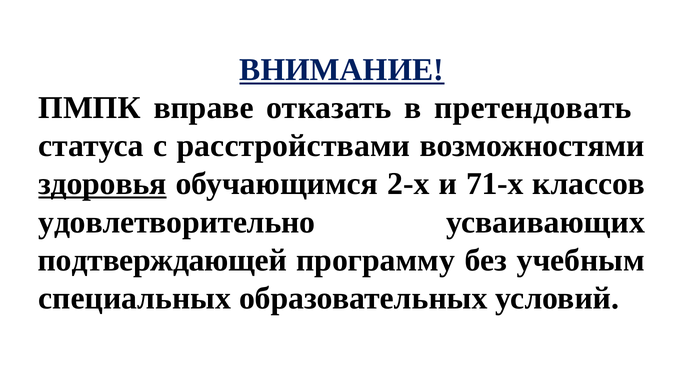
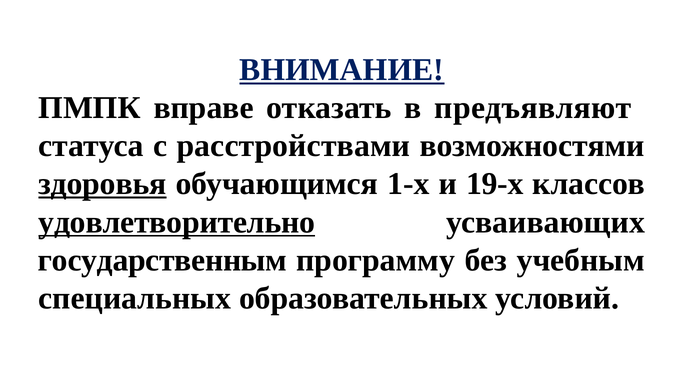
претендовать: претендовать -> предъявляют (533, 108)
2-х: 2-х -> 1-х (408, 184)
71-х: 71-х -> 19-х (495, 184)
удовлетворительно underline: none -> present (177, 222)
подтверждающей: подтверждающей -> государственным (162, 260)
